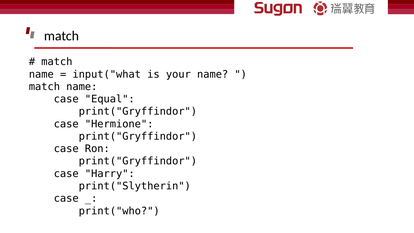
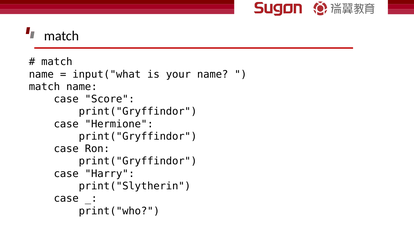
Equal: Equal -> Score (110, 99)
